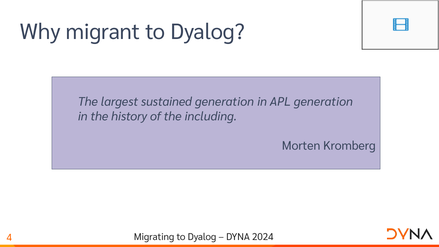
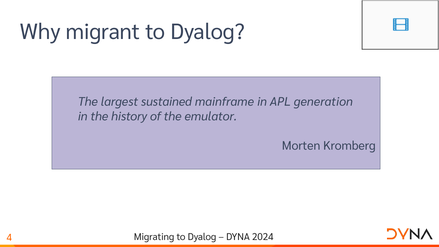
sustained generation: generation -> mainframe (225, 102)
including: including -> emulator (211, 117)
